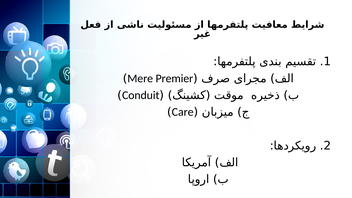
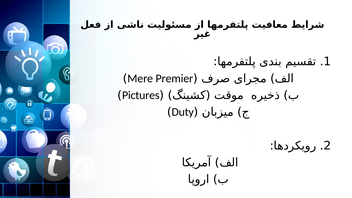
Conduit: Conduit -> Pictures (141, 95)
Care: Care -> Duty (183, 112)
